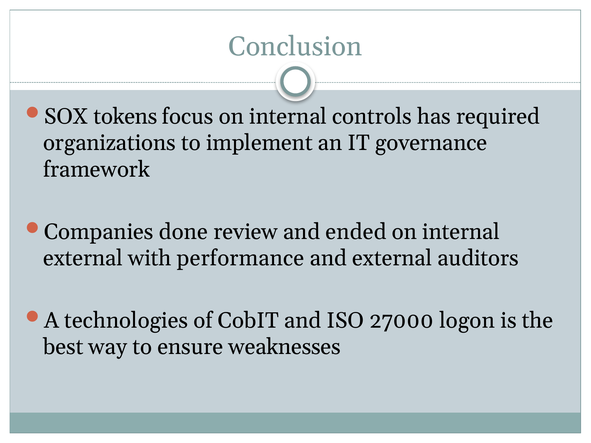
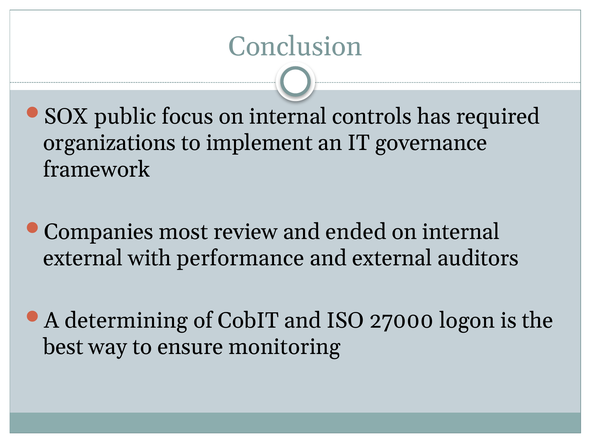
tokens: tokens -> public (125, 116)
done: done -> most (183, 232)
technologies: technologies -> determining (126, 321)
weaknesses: weaknesses -> monitoring (285, 347)
